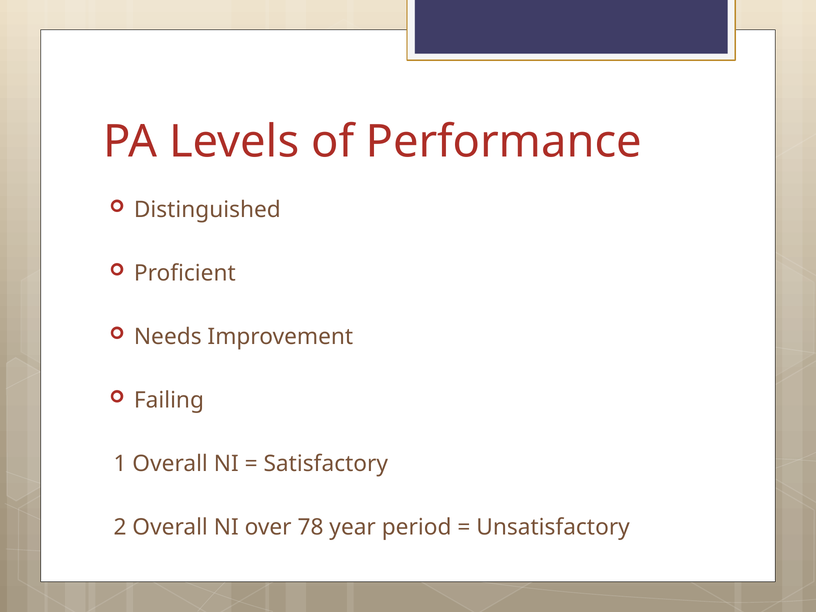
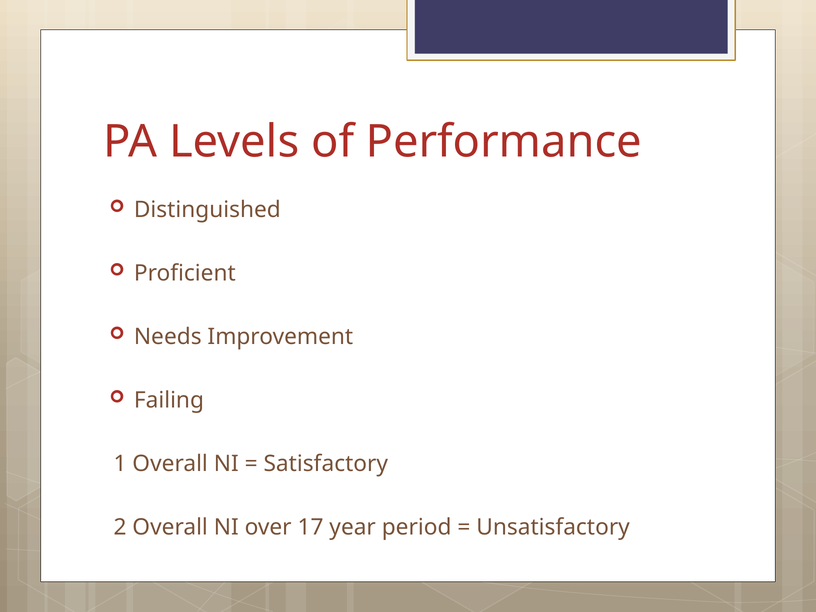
78: 78 -> 17 (311, 527)
